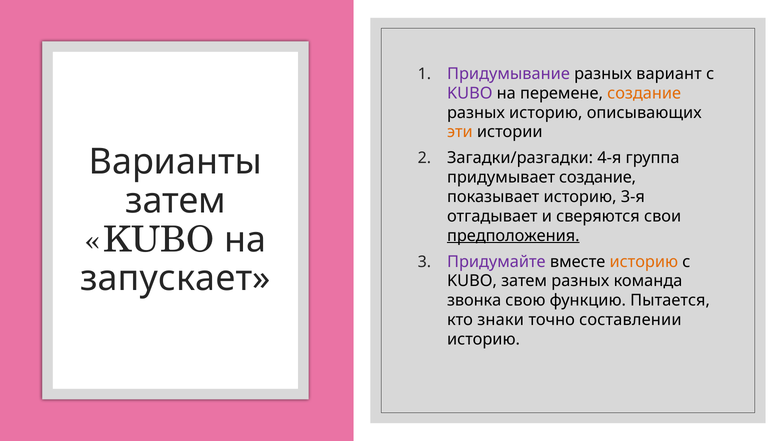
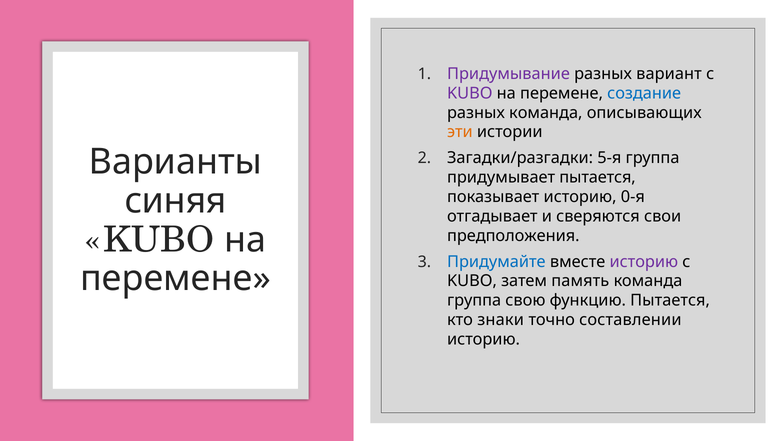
создание colour: orange -> blue (644, 93)
разных историю: историю -> команда (546, 113)
4-я: 4-я -> 5-я (609, 158)
придумывает создание: создание -> пытается (598, 177)
затем: затем -> синяя (176, 201)
3-я: 3-я -> 0-я (633, 197)
предположения underline: present -> none (513, 236)
Придумайте colour: purple -> blue (496, 262)
историю colour: orange -> purple (644, 262)
запускает: запускает -> перемене (175, 279)
затем разных: разных -> память (580, 281)
звонка: звонка -> группа (474, 301)
